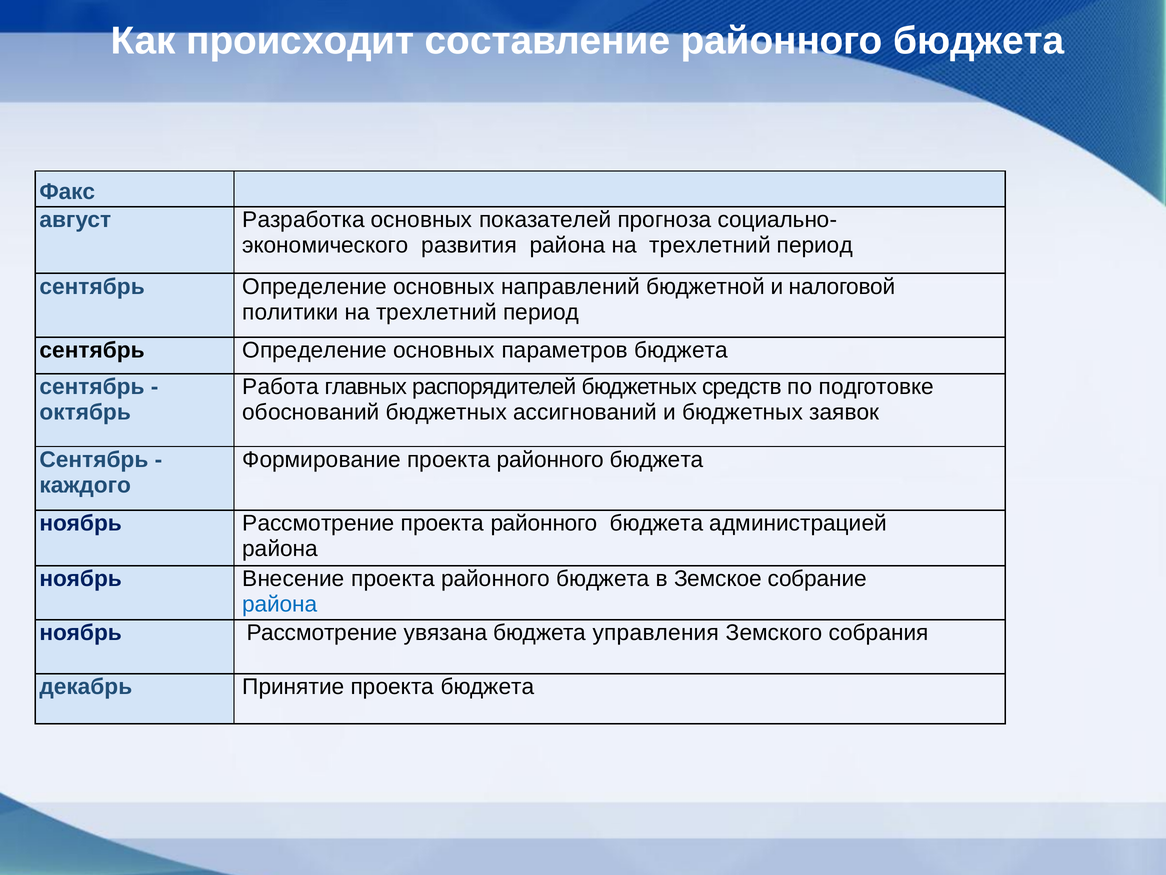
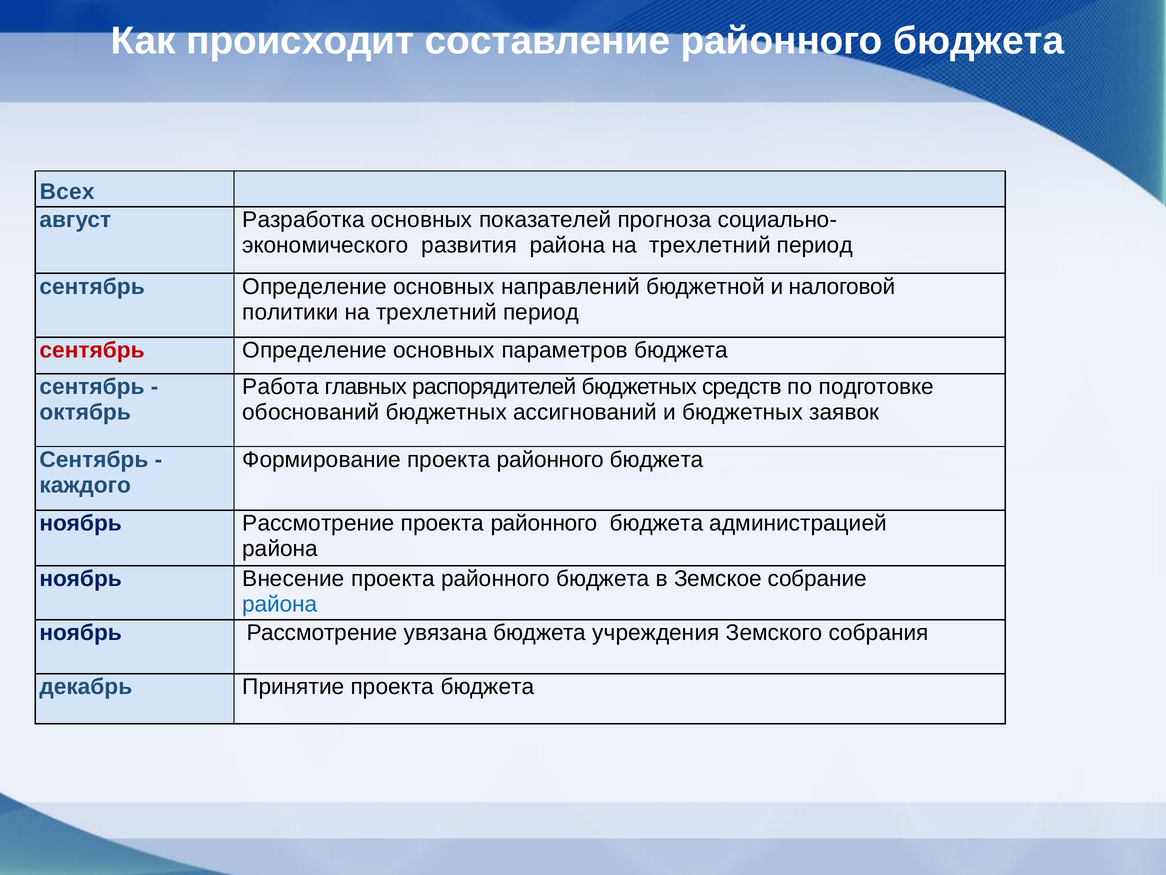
Факс: Факс -> Всех (67, 191)
сентябрь colour: black -> red (92, 350)
управления: управления -> учреждения (656, 632)
